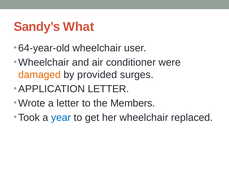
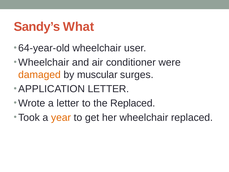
provided: provided -> muscular (97, 75)
the Members: Members -> Replaced (133, 103)
year colour: blue -> orange (61, 117)
